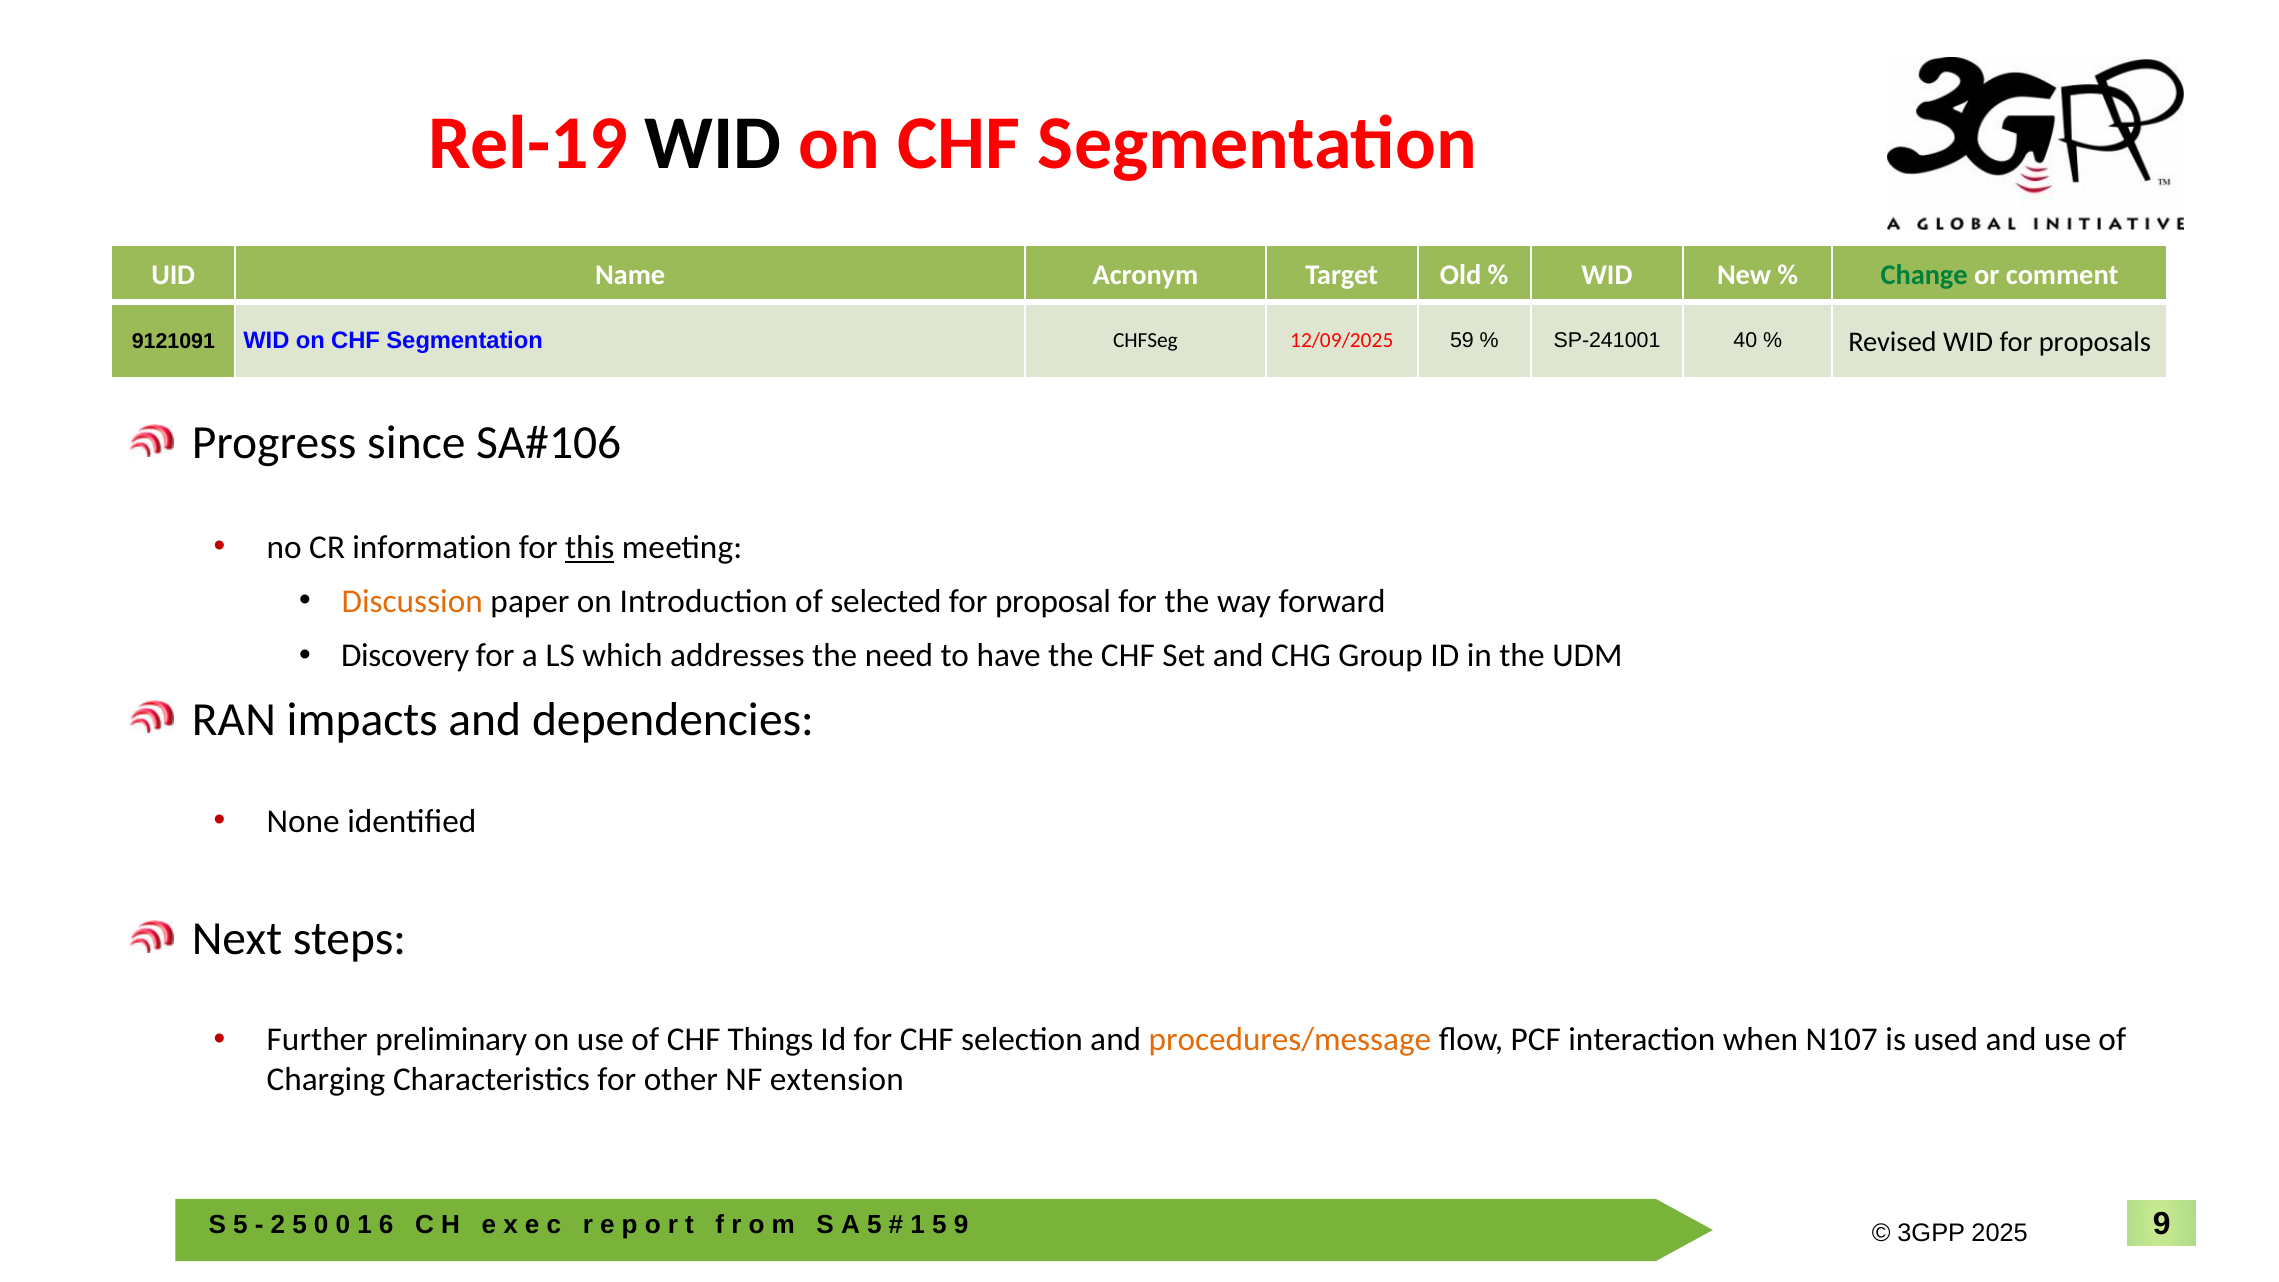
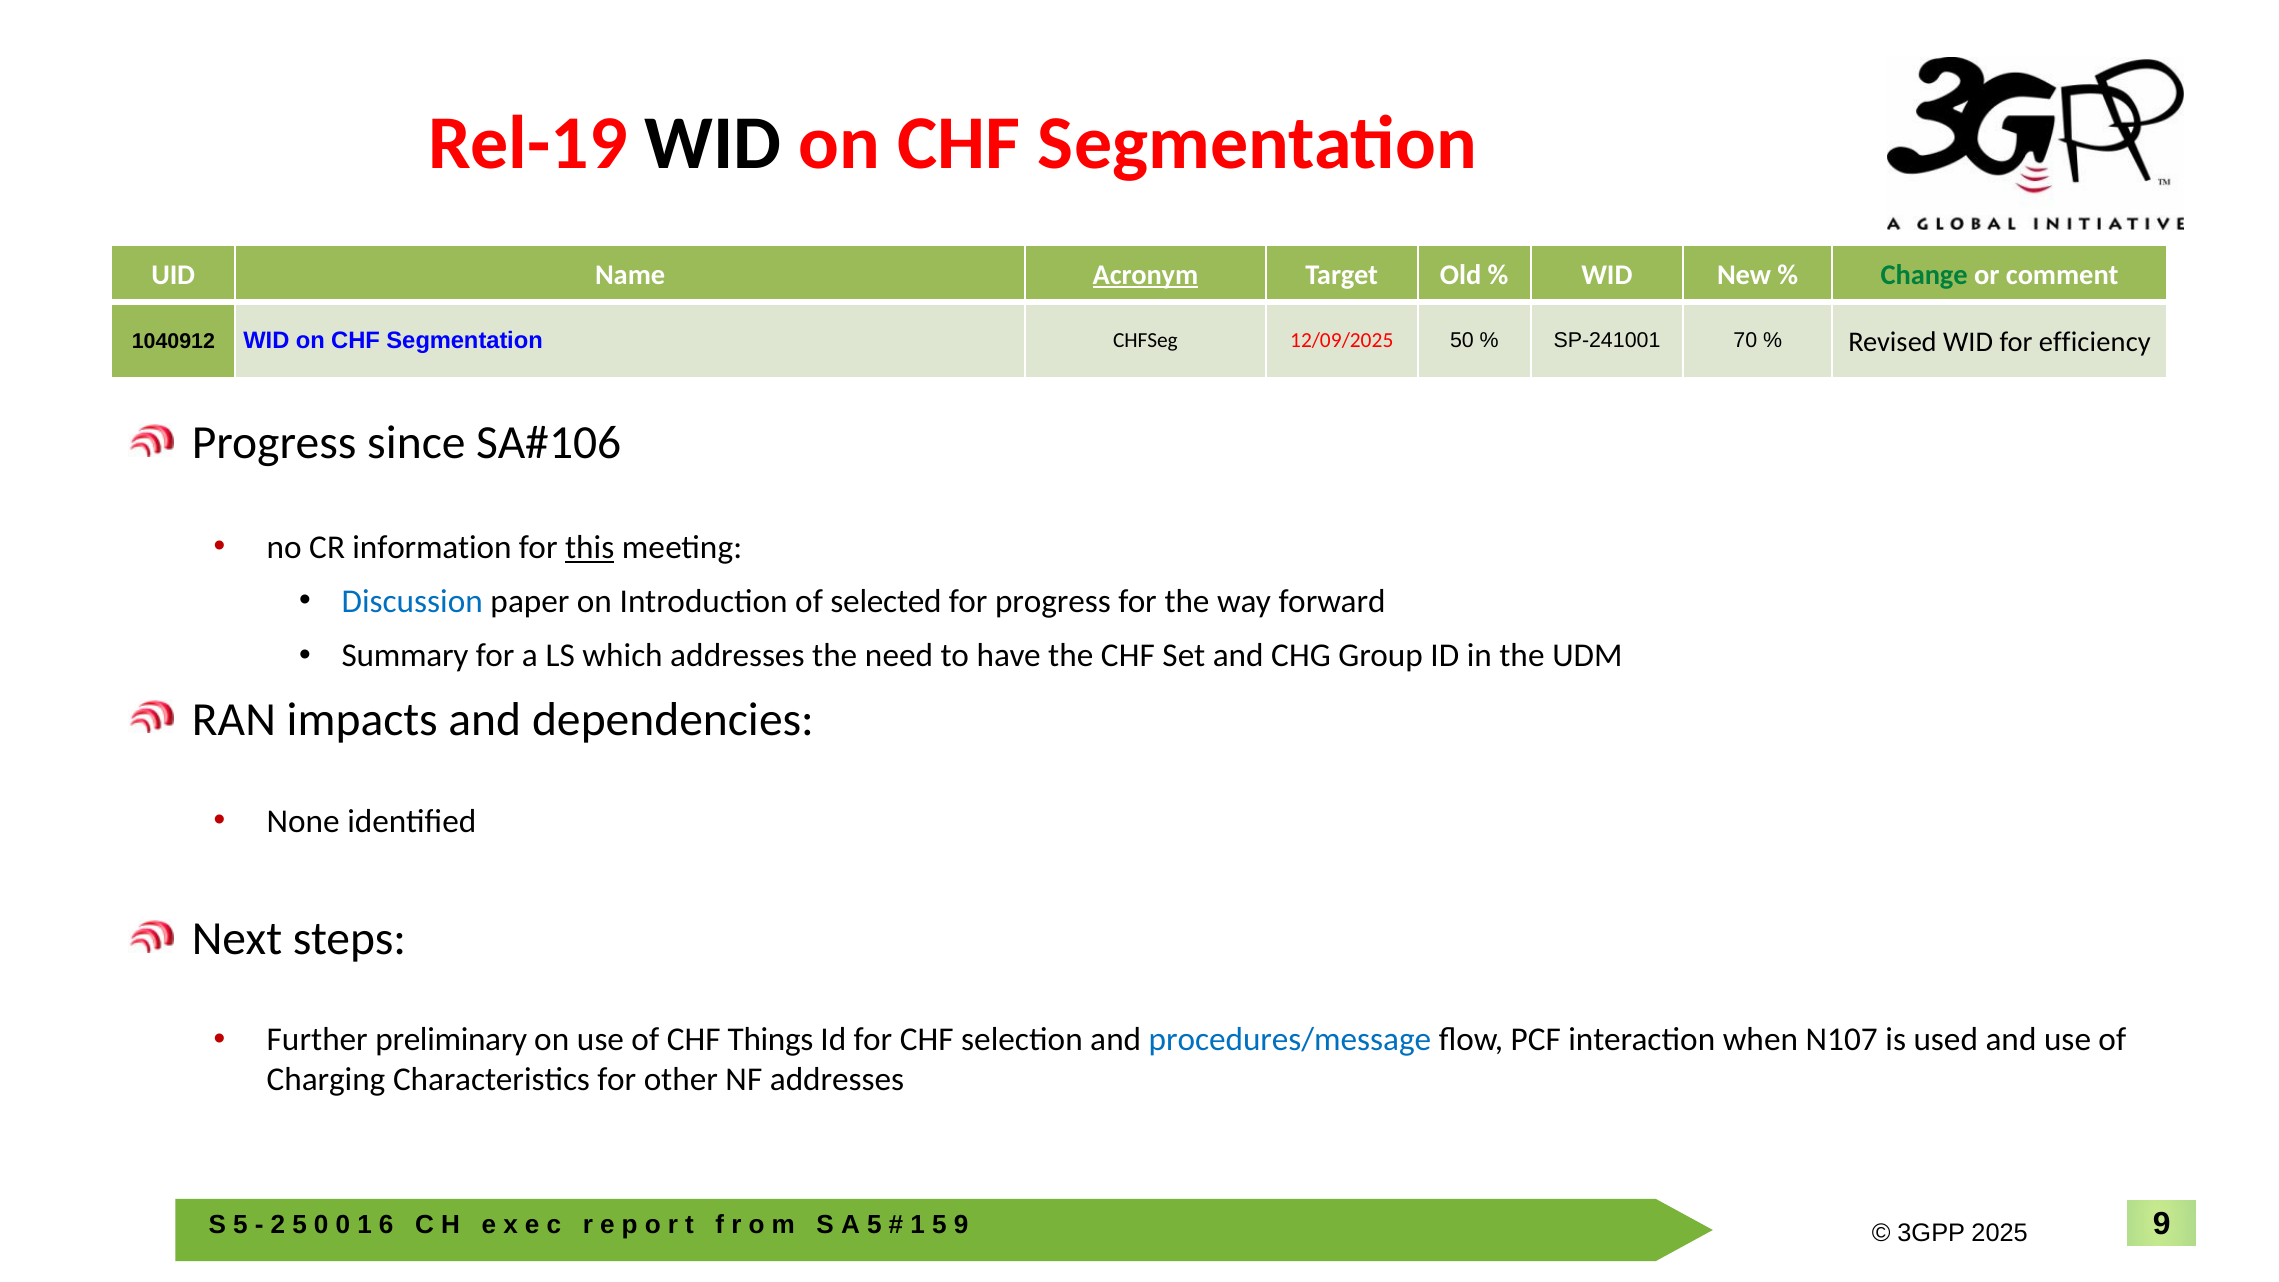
Acronym underline: none -> present (1145, 275)
9121091: 9121091 -> 1040912 (173, 342)
59: 59 -> 50 (1462, 341)
40: 40 -> 70 (1745, 341)
proposals: proposals -> efficiency (2095, 342)
Discussion colour: orange -> blue (412, 602)
for proposal: proposal -> progress (1053, 602)
Discovery: Discovery -> Summary (405, 656)
procedures/message colour: orange -> blue (1290, 1040)
NF extension: extension -> addresses (837, 1080)
